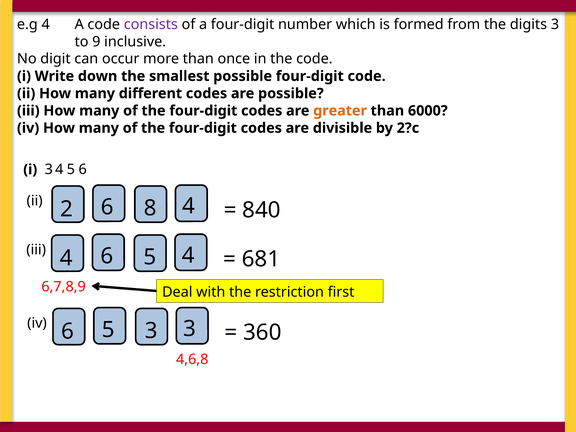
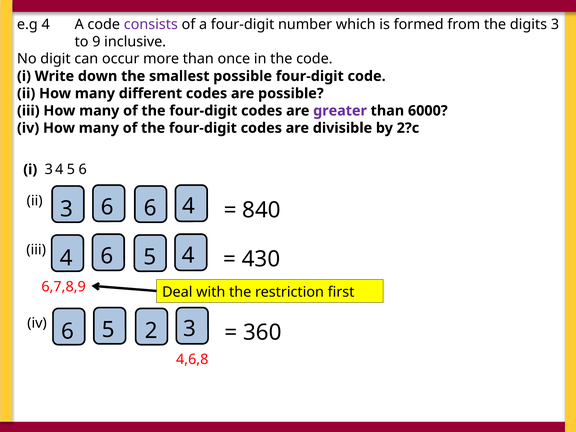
greater colour: orange -> purple (340, 111)
ii 2: 2 -> 3 (67, 209)
6 8: 8 -> 6 (150, 208)
681: 681 -> 430 (261, 259)
5 3: 3 -> 2 (151, 331)
